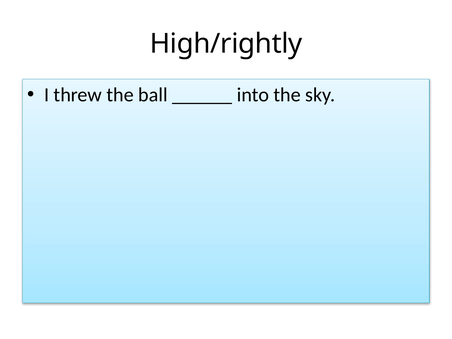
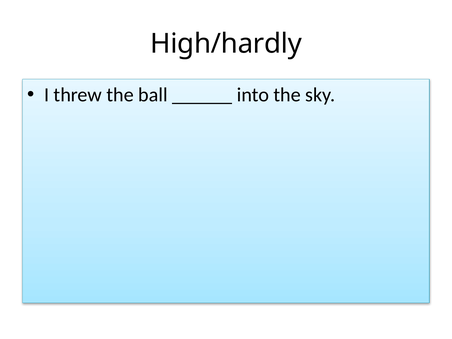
High/rightly: High/rightly -> High/hardly (226, 44)
